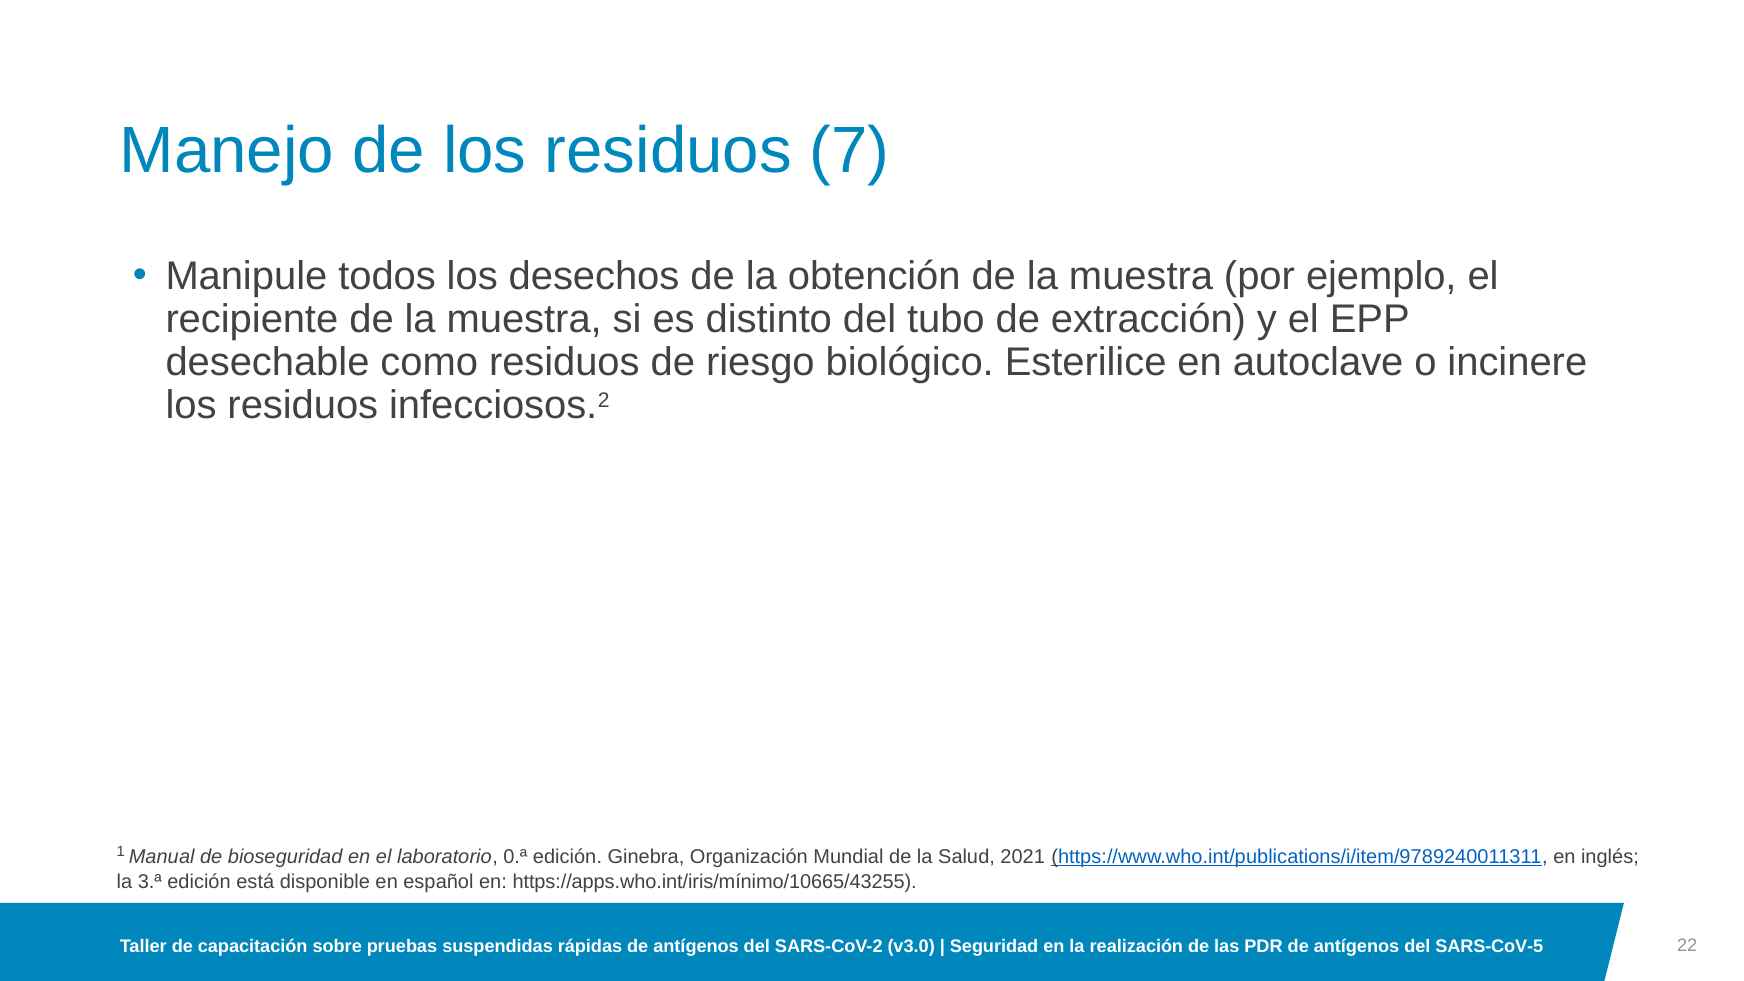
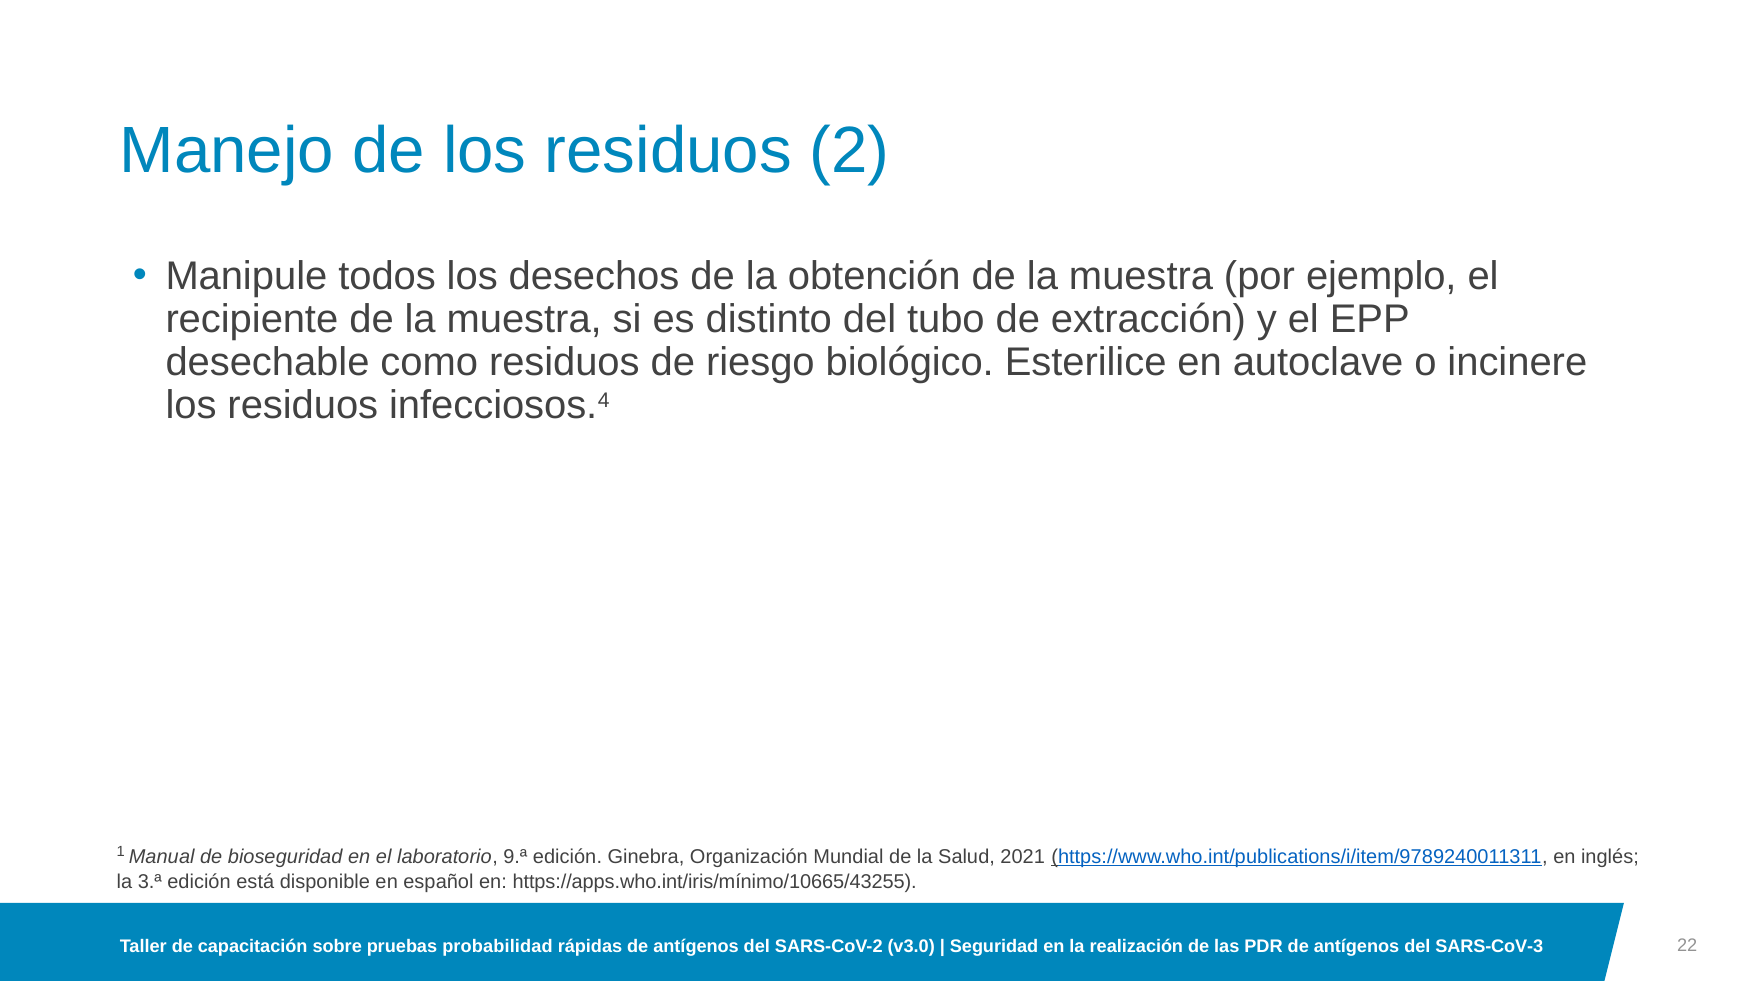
7: 7 -> 2 (850, 151)
2: 2 -> 4 (604, 401)
0.ª: 0.ª -> 9.ª (515, 857)
suspendidas: suspendidas -> probabilidad (497, 946)
SARS-CoV-5: SARS-CoV-5 -> SARS-CoV-3 (1489, 946)
